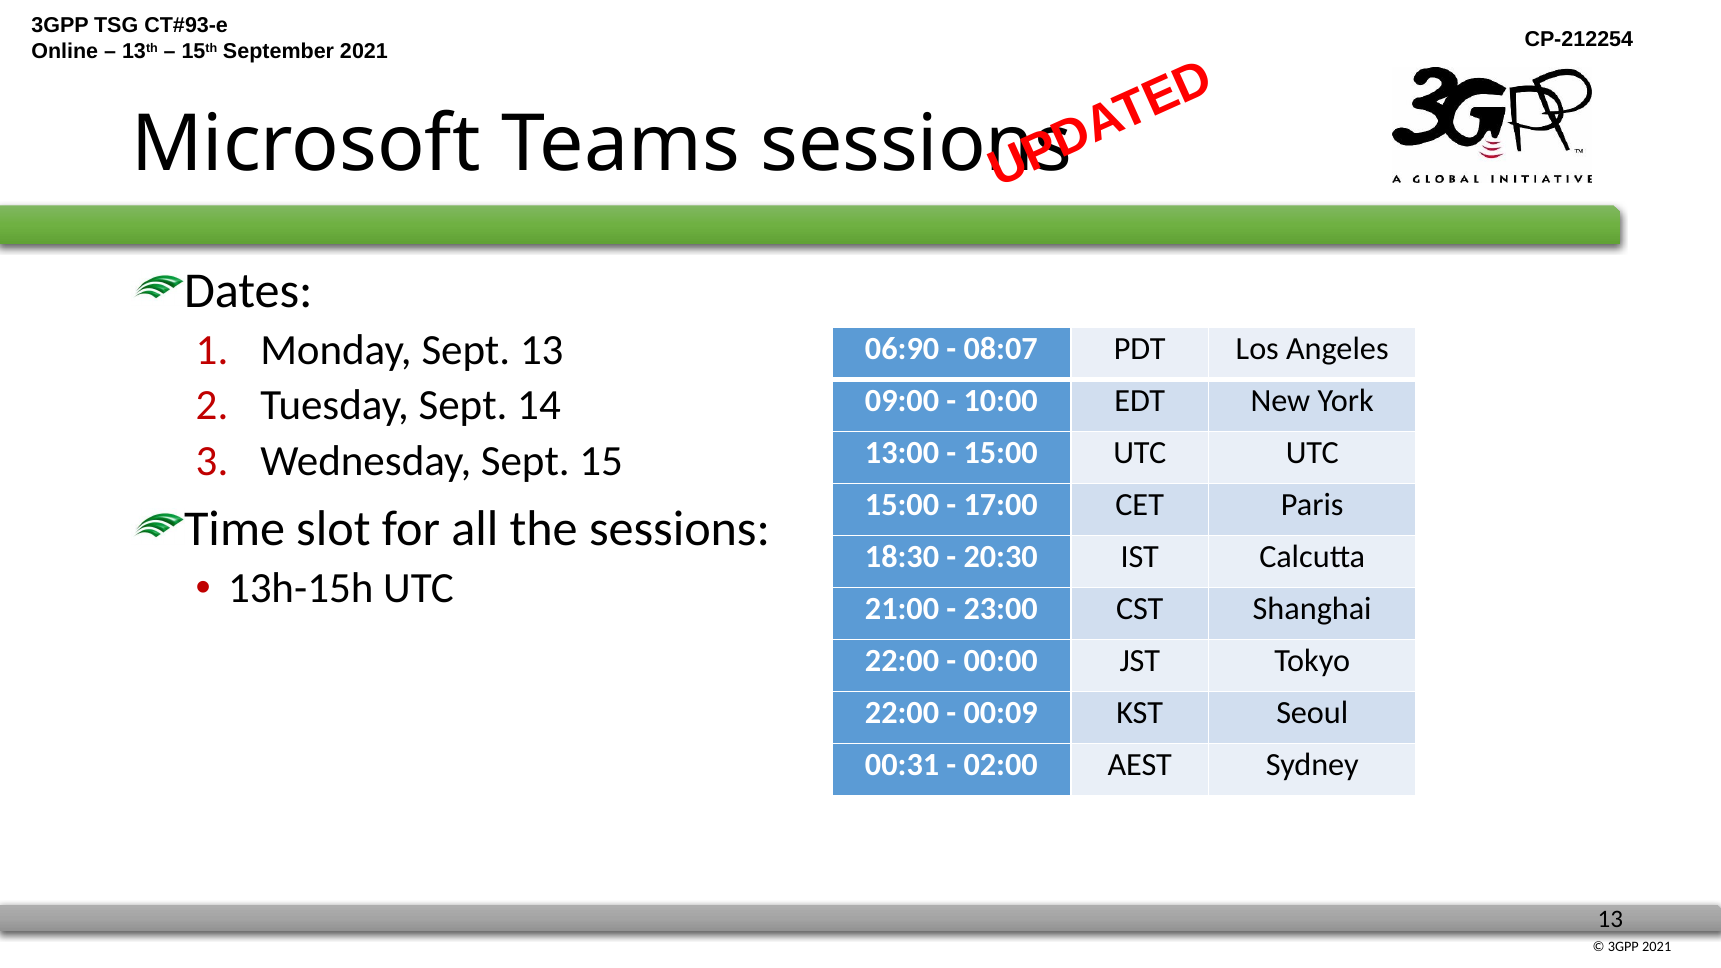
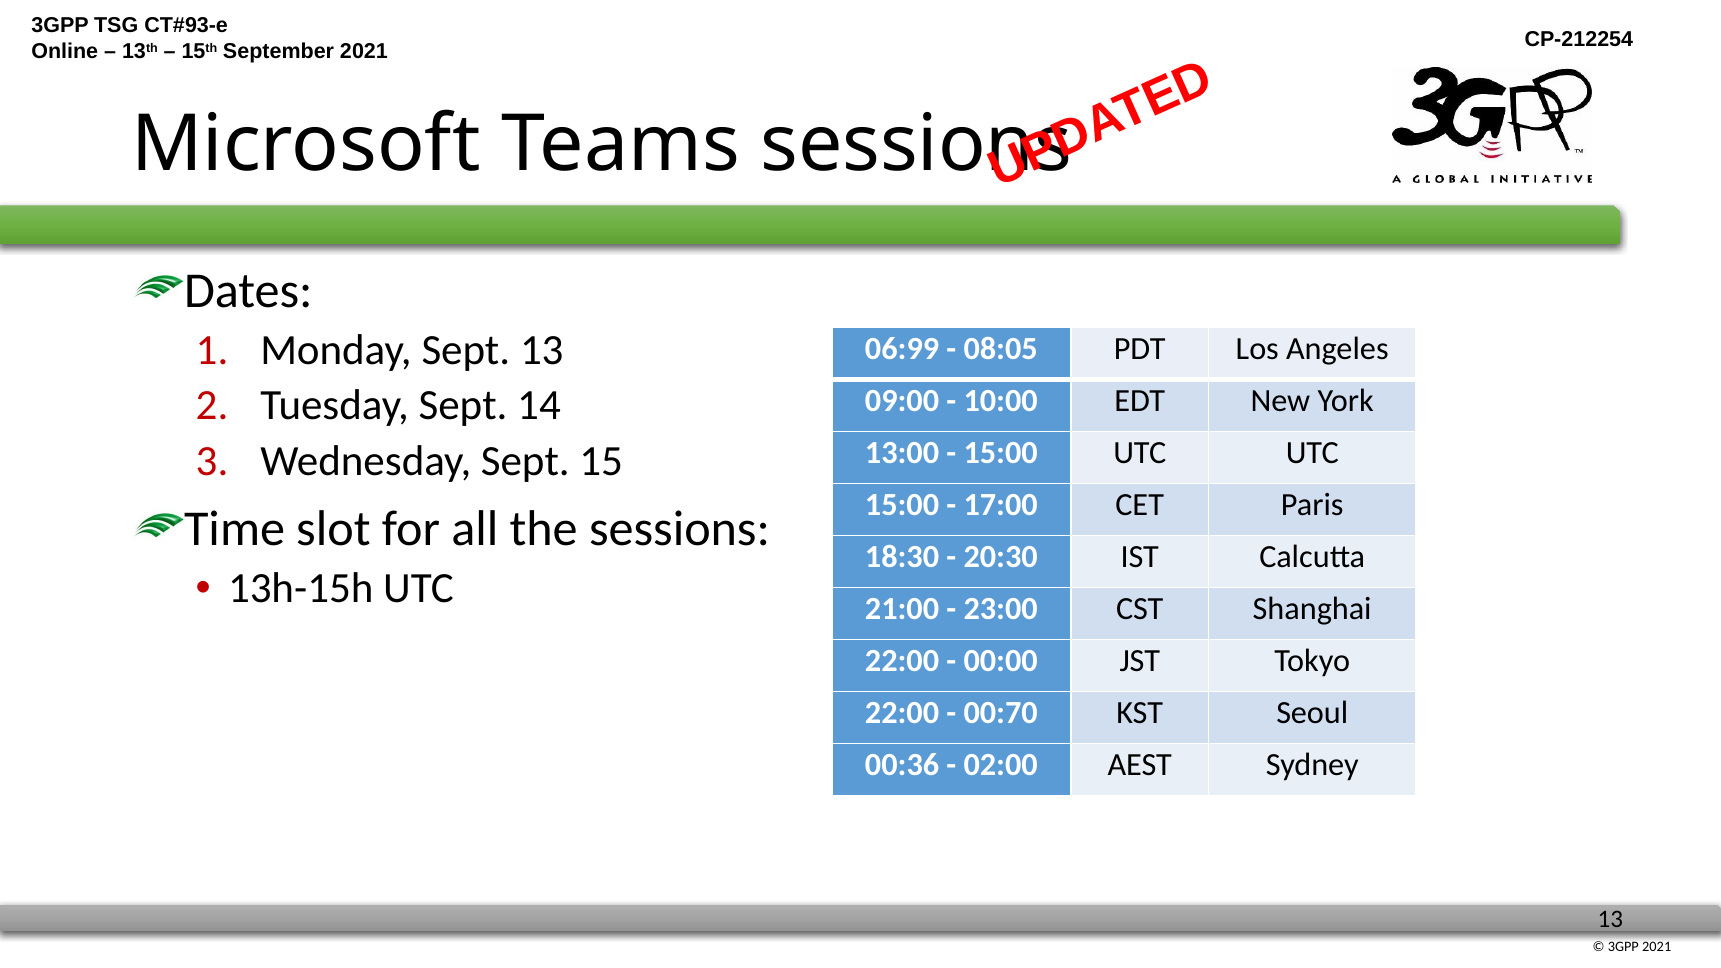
06:90: 06:90 -> 06:99 (902, 349)
08:07: 08:07 -> 08:05 (1001, 349)
00:09: 00:09 -> 00:70 (1001, 713)
00:31: 00:31 -> 00:36 (902, 765)
